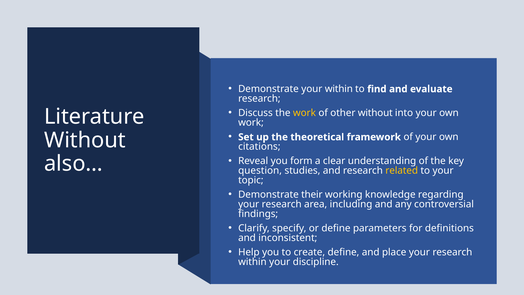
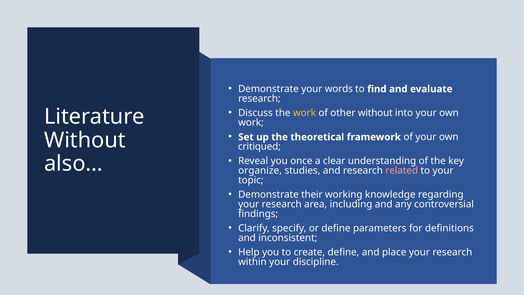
your within: within -> words (339, 89)
citations: citations -> critiqued (259, 146)
form: form -> once (301, 161)
question: question -> organize (260, 170)
related colour: yellow -> pink (402, 170)
